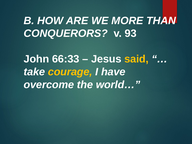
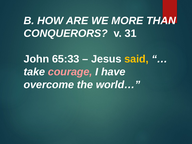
93: 93 -> 31 (131, 33)
66:33: 66:33 -> 65:33 (66, 59)
courage colour: yellow -> pink (70, 72)
